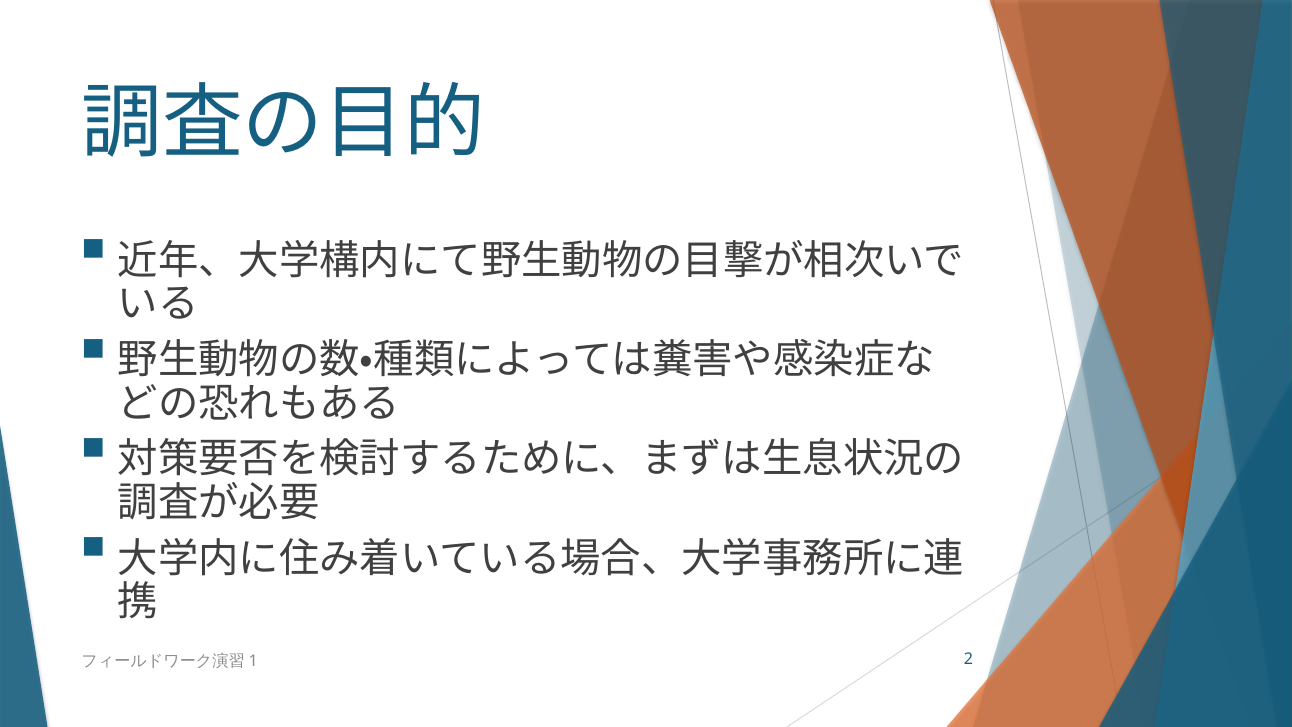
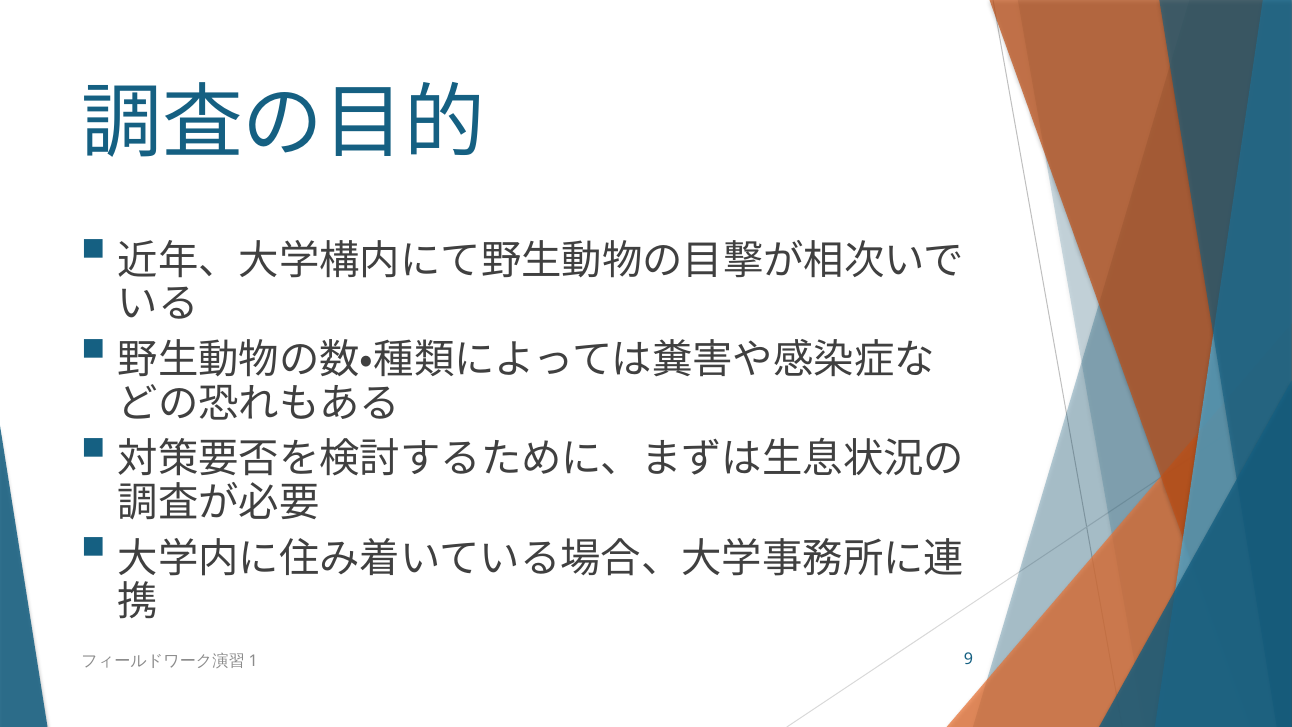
2: 2 -> 9 (968, 659)
